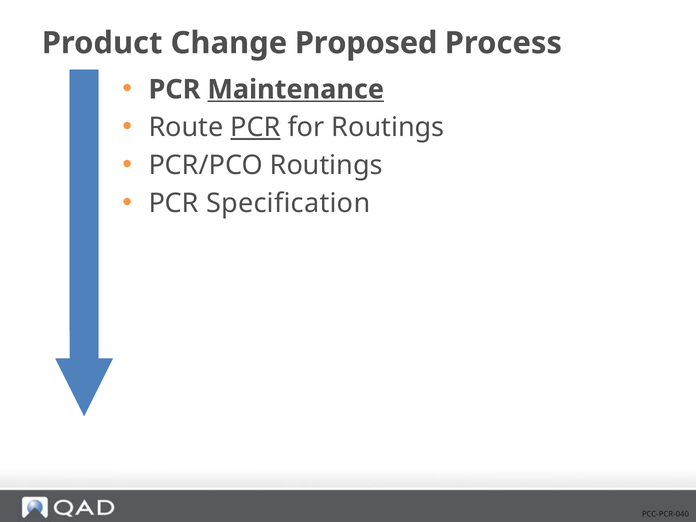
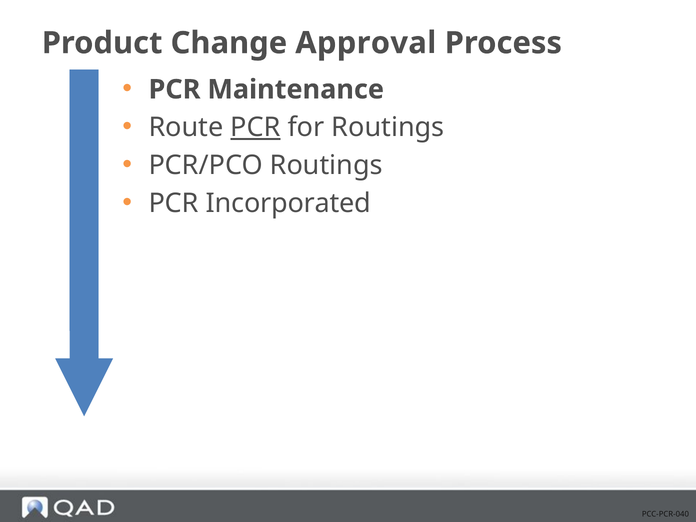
Proposed: Proposed -> Approval (366, 43)
Maintenance underline: present -> none (296, 89)
Specification: Specification -> Incorporated (288, 203)
